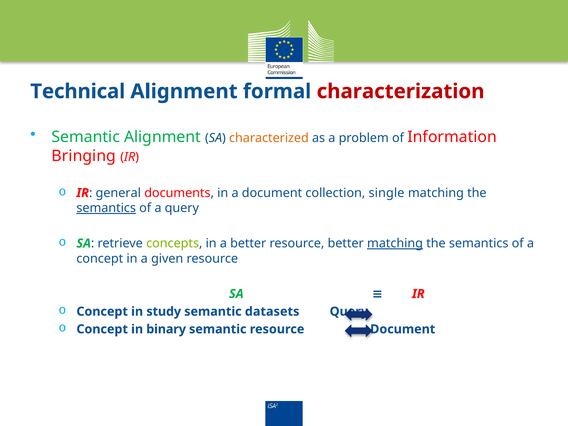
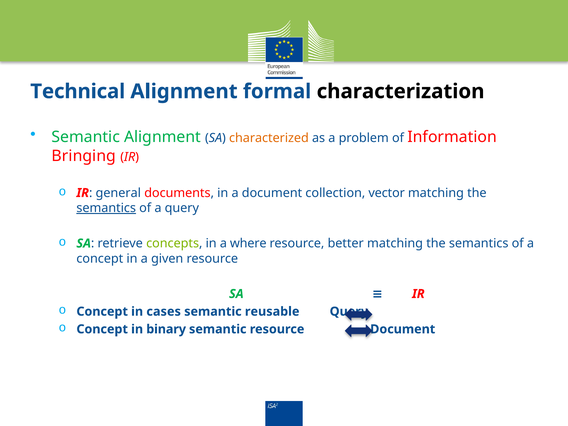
characterization colour: red -> black (401, 91)
single: single -> vector (387, 193)
a better: better -> where (248, 243)
matching underline: present -> none (395, 243)
study: study -> cases (164, 312)
datasets: datasets -> reusable (272, 312)
